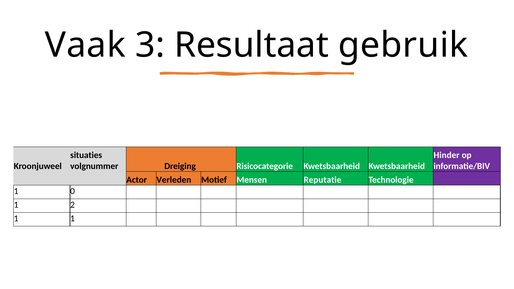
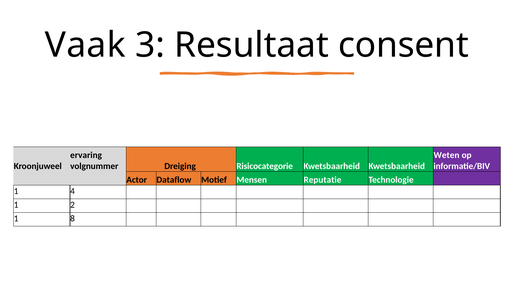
gebruik: gebruik -> consent (403, 45)
situaties: situaties -> ervaring (86, 155)
Hinder: Hinder -> Weten (447, 155)
Verleden: Verleden -> Dataflow (174, 180)
0: 0 -> 4 (73, 191)
1 1: 1 -> 8 (73, 219)
